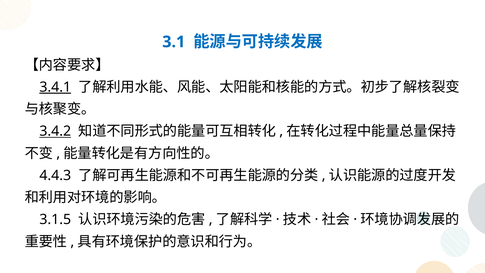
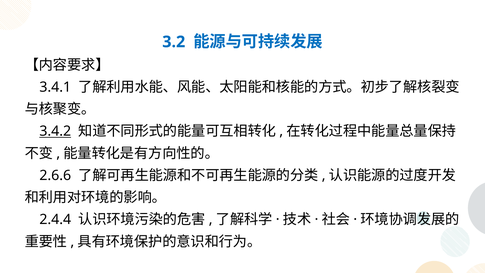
3.1: 3.1 -> 3.2 (174, 42)
3.4.1 underline: present -> none (55, 87)
4.4.3: 4.4.3 -> 2.6.6 (55, 175)
3.1.5: 3.1.5 -> 2.4.4 (55, 219)
